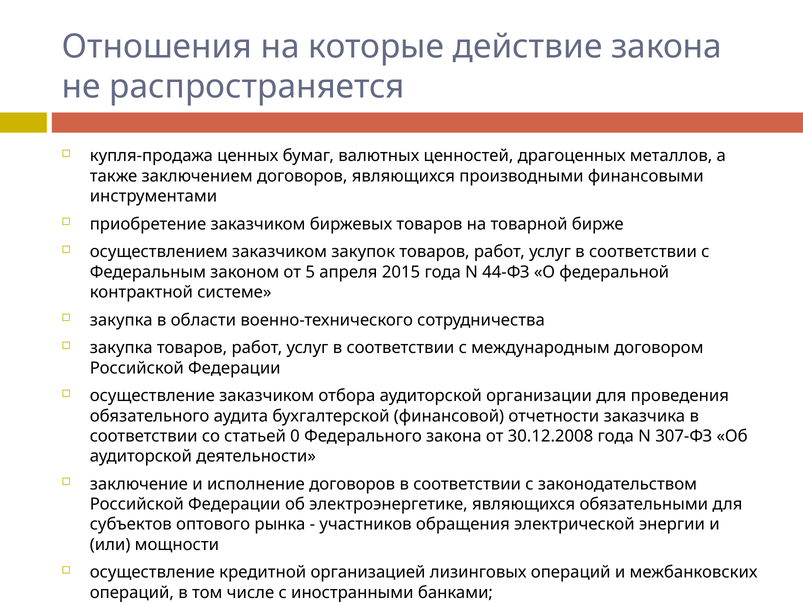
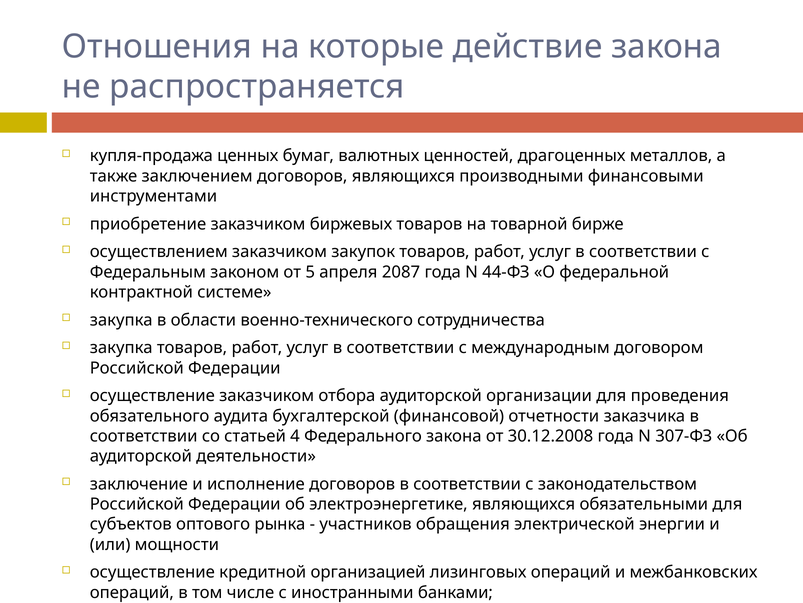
2015: 2015 -> 2087 (401, 272)
0: 0 -> 4 (295, 436)
